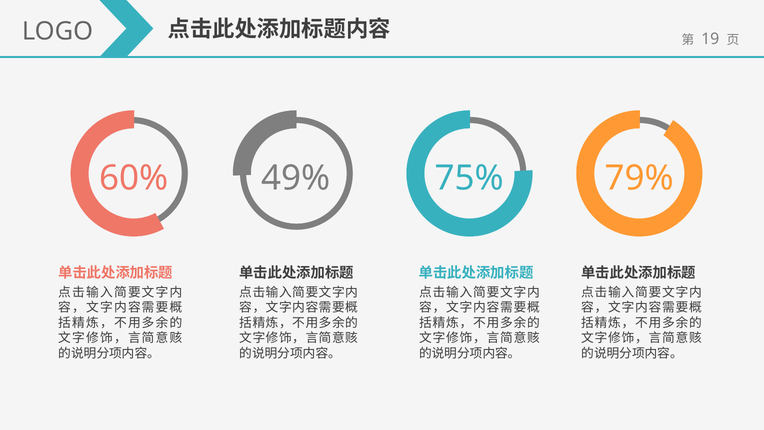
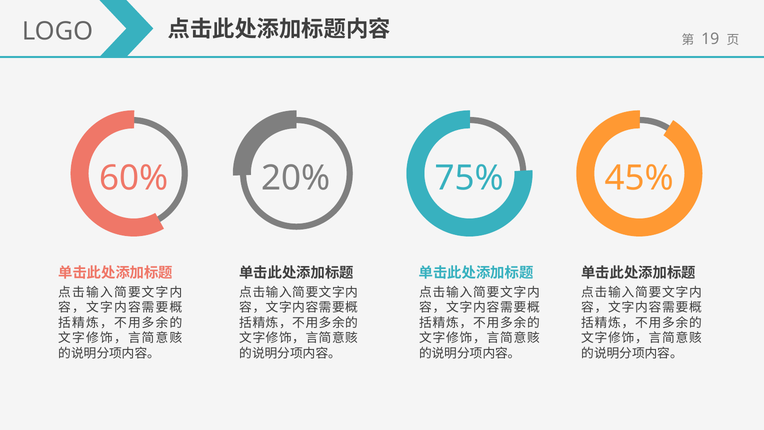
49%: 49% -> 20% (296, 178)
79%: 79% -> 45% (639, 178)
